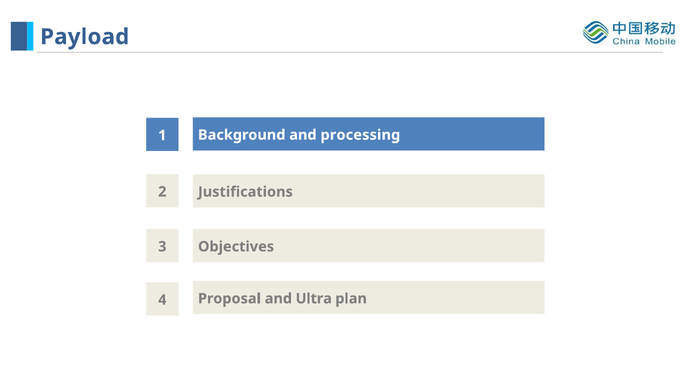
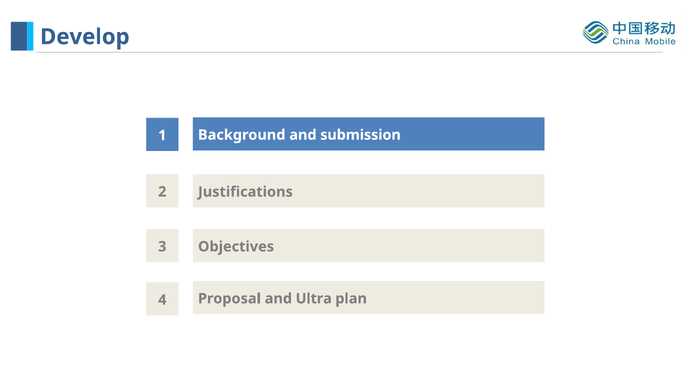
Payload: Payload -> Develop (85, 37)
processing: processing -> submission (361, 135)
